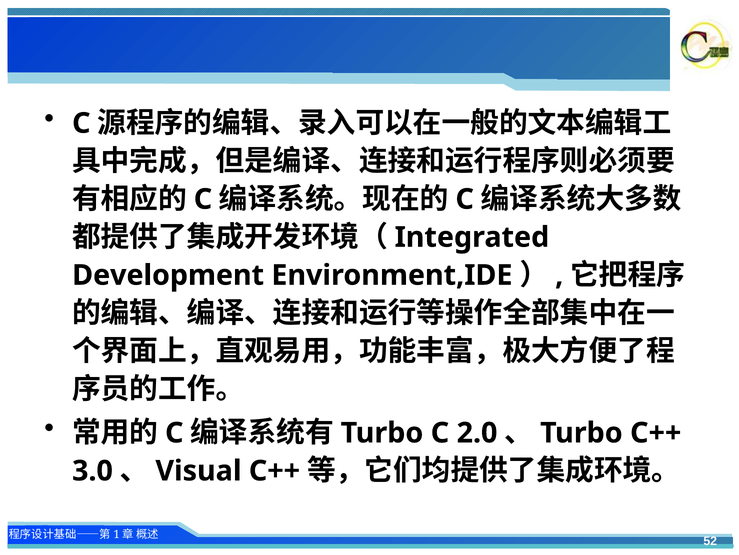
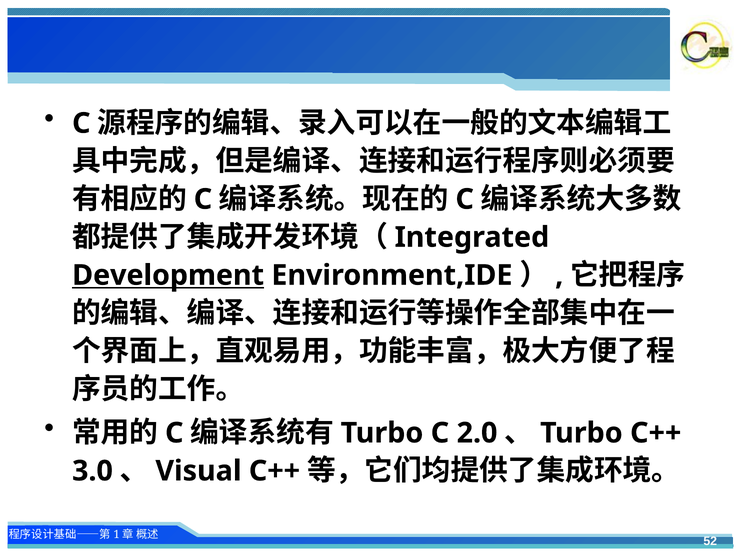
Development underline: none -> present (168, 275)
